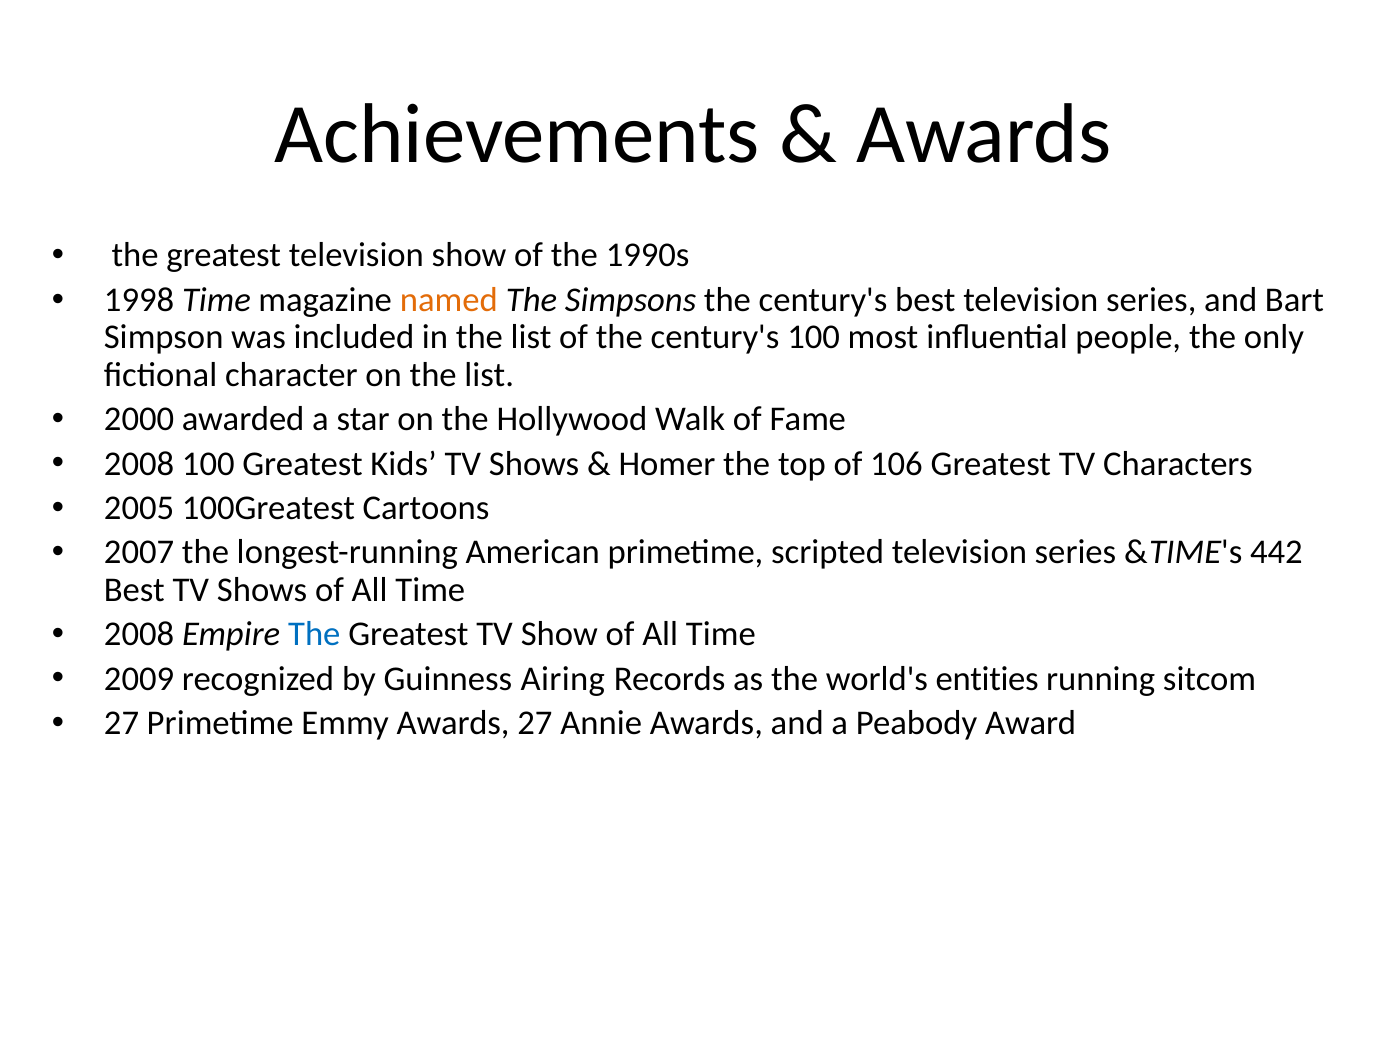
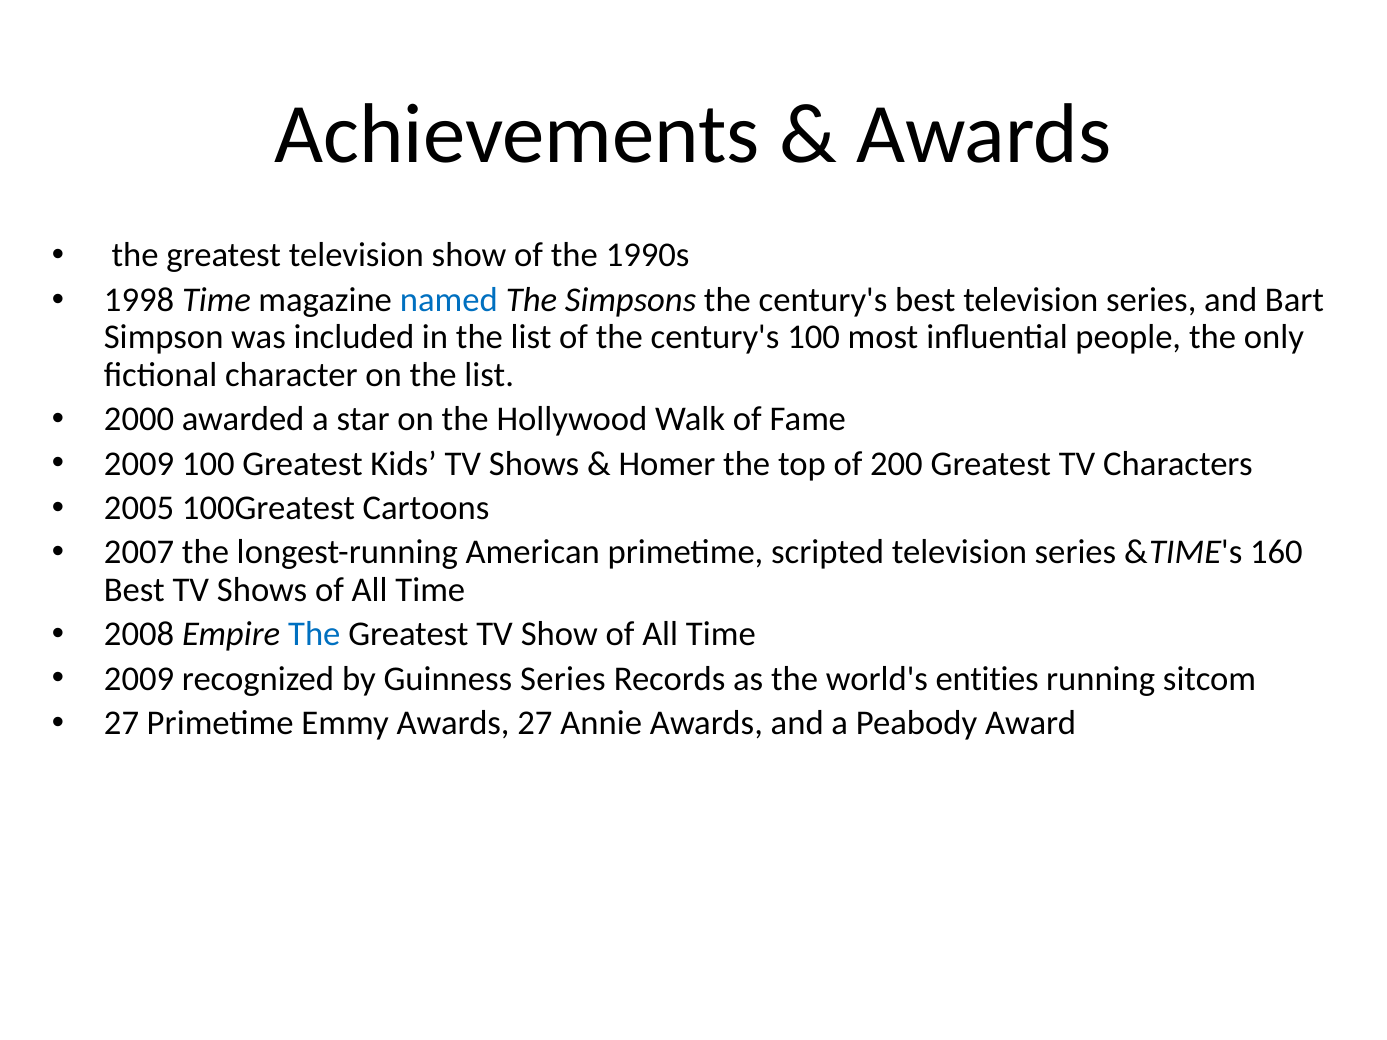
named colour: orange -> blue (449, 300)
2008: 2008 -> 2009 (139, 464)
106: 106 -> 200 (896, 464)
442: 442 -> 160 (1276, 552)
Guinness Airing: Airing -> Series (563, 679)
